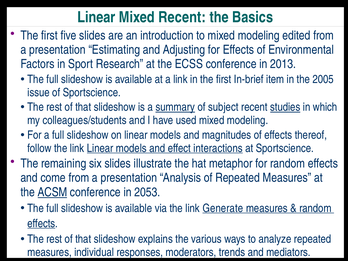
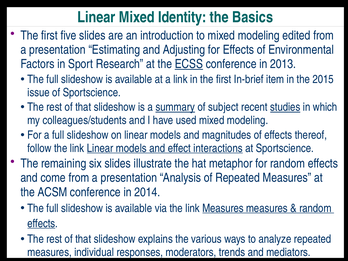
Mixed Recent: Recent -> Identity (182, 17)
ECSS underline: none -> present (189, 64)
2005: 2005 -> 2015 (323, 79)
ACSM underline: present -> none (52, 192)
2053: 2053 -> 2014 (147, 192)
link Generate: Generate -> Measures (223, 208)
